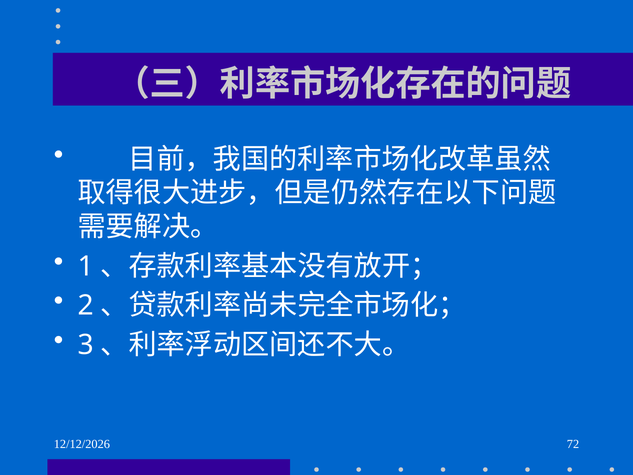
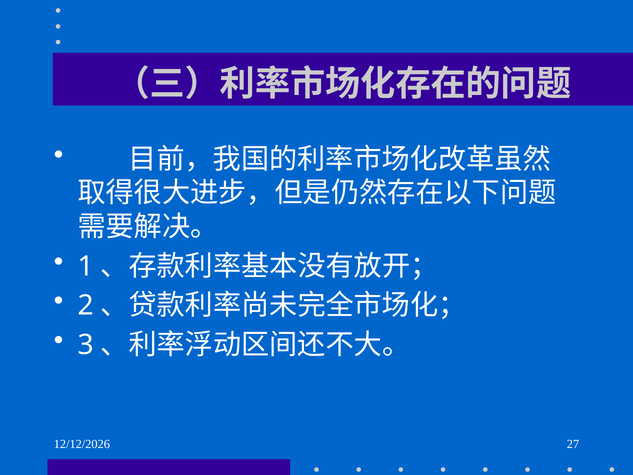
72: 72 -> 27 (573, 444)
